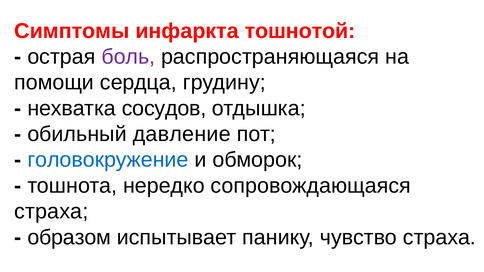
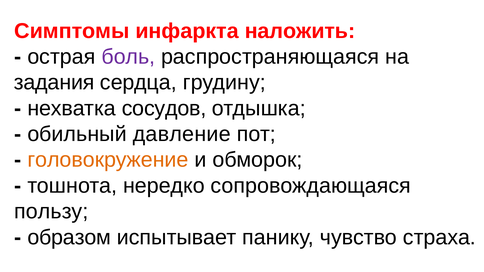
тошнотой: тошнотой -> наложить (300, 31)
помощи: помощи -> задания (54, 83)
головокружение colour: blue -> orange (108, 160)
страха: страха -> пользу (51, 212)
